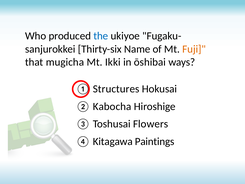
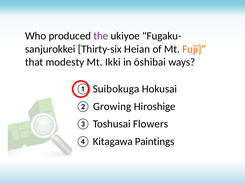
the colour: blue -> purple (101, 36)
Name: Name -> Heian (137, 49)
mugicha: mugicha -> modesty (65, 62)
Structures: Structures -> Suibokuga (116, 89)
Kabocha: Kabocha -> Growing (112, 106)
